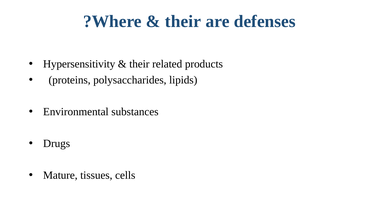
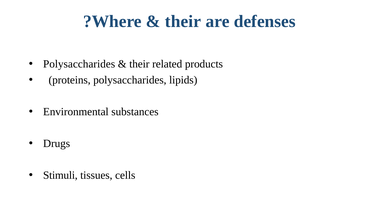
Hypersensitivity: Hypersensitivity -> Polysaccharides (79, 64)
Mature: Mature -> Stimuli (60, 175)
